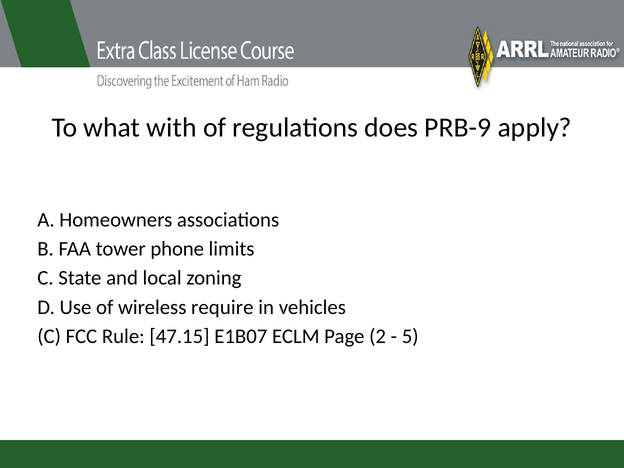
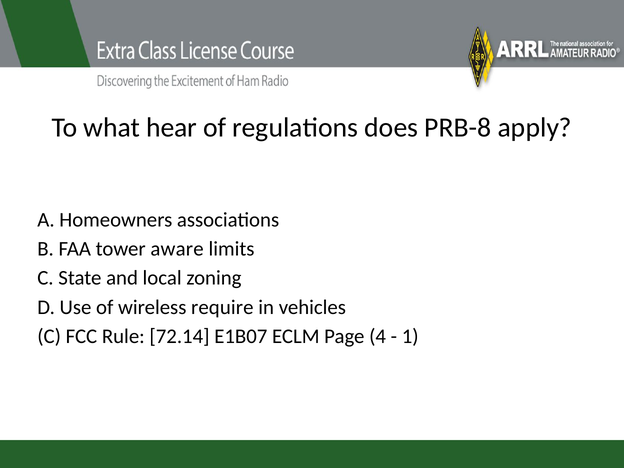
with: with -> hear (172, 128)
PRB-9: PRB-9 -> PRB-8 (458, 128)
phone: phone -> aware (177, 249)
47.15: 47.15 -> 72.14 (180, 336)
2: 2 -> 4 (378, 336)
5: 5 -> 1 (410, 336)
